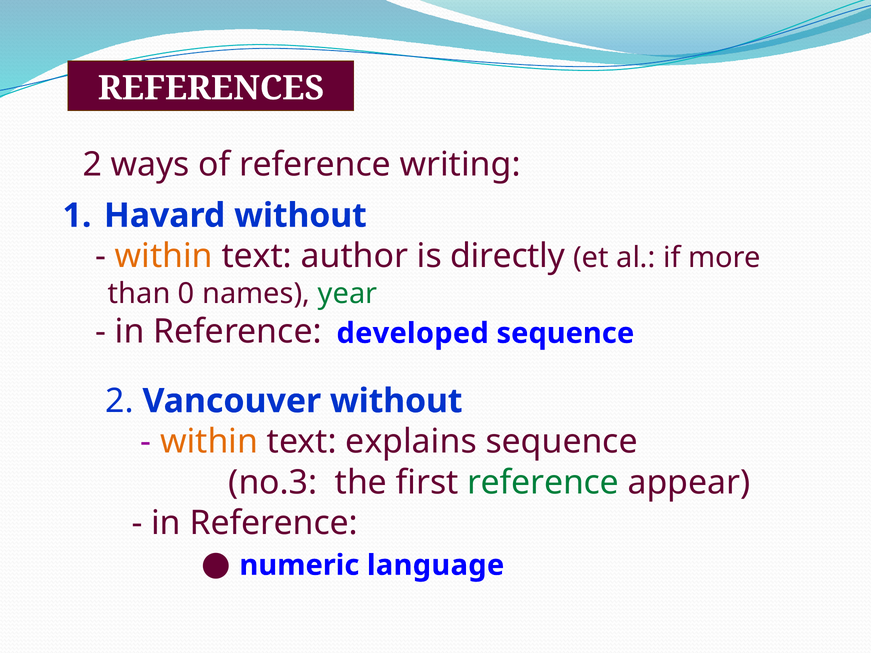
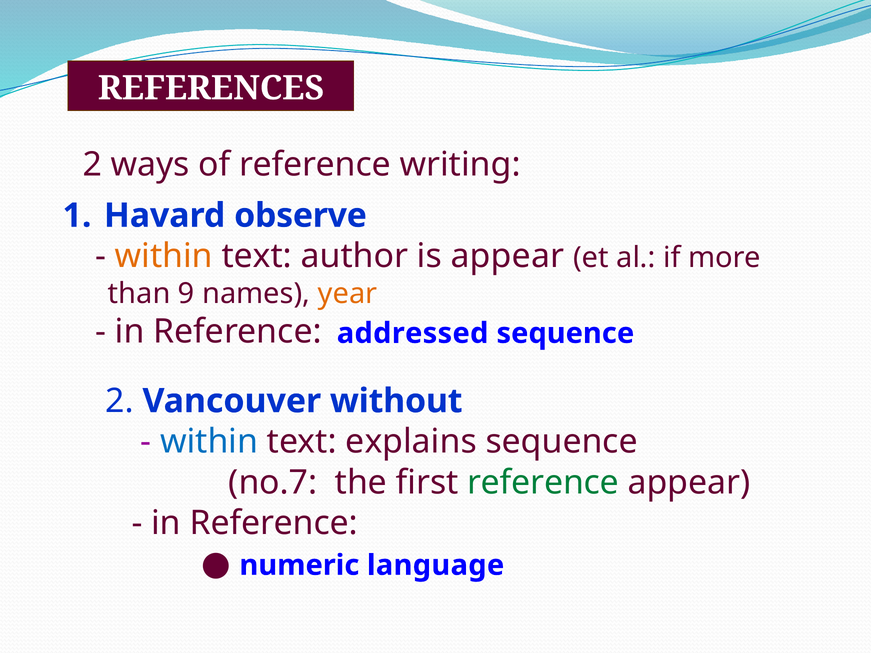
Havard without: without -> observe (301, 216)
is directly: directly -> appear (507, 256)
0: 0 -> 9 (186, 294)
year colour: green -> orange (348, 294)
developed: developed -> addressed (413, 333)
within colour: orange -> blue (209, 442)
no.3: no.3 -> no.7 (273, 483)
